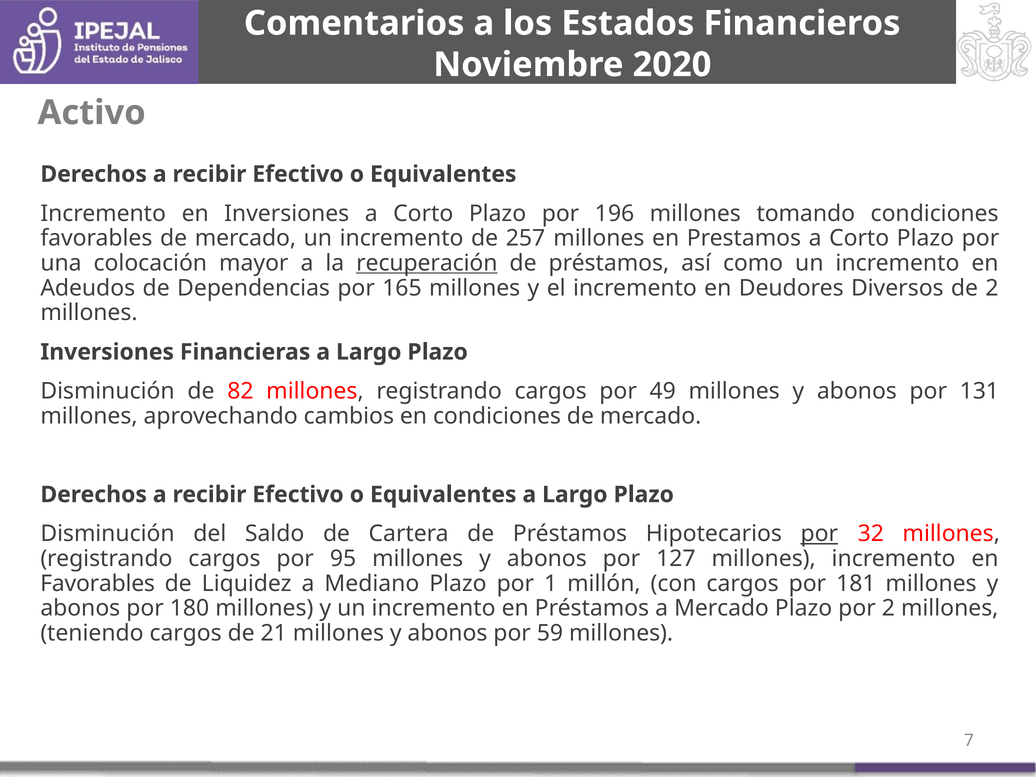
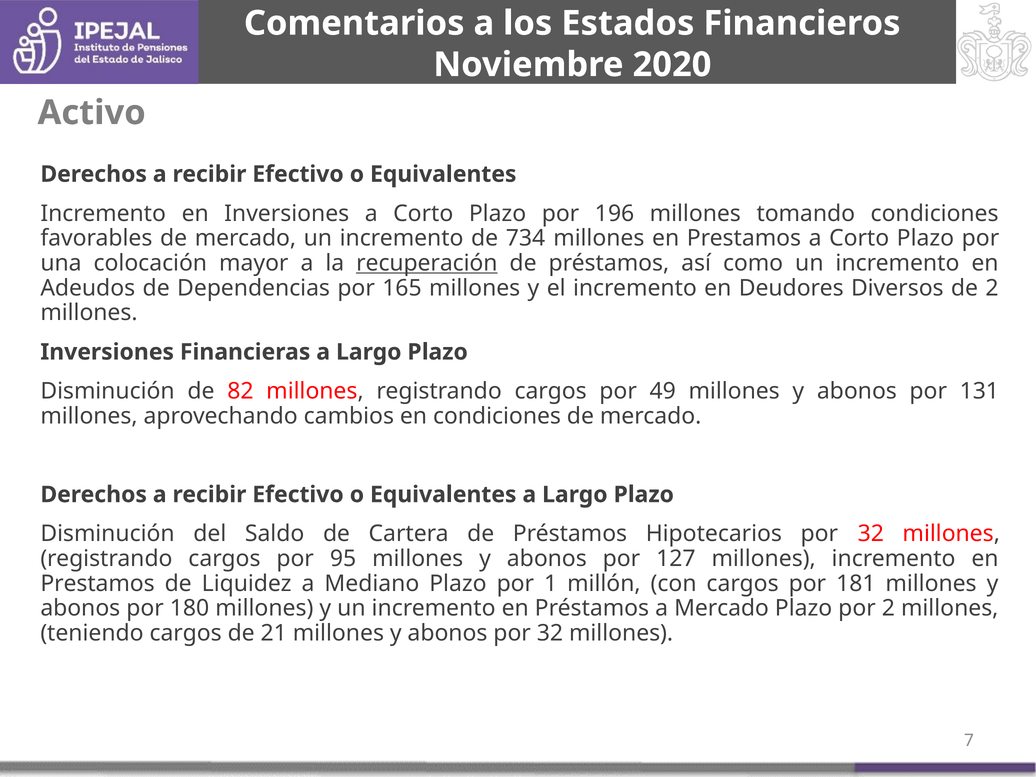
257: 257 -> 734 (525, 238)
por underline: present -> none (819, 534)
Favorables: Favorables -> Prestamos (98, 584)
abonos por 59: 59 -> 32 (550, 633)
